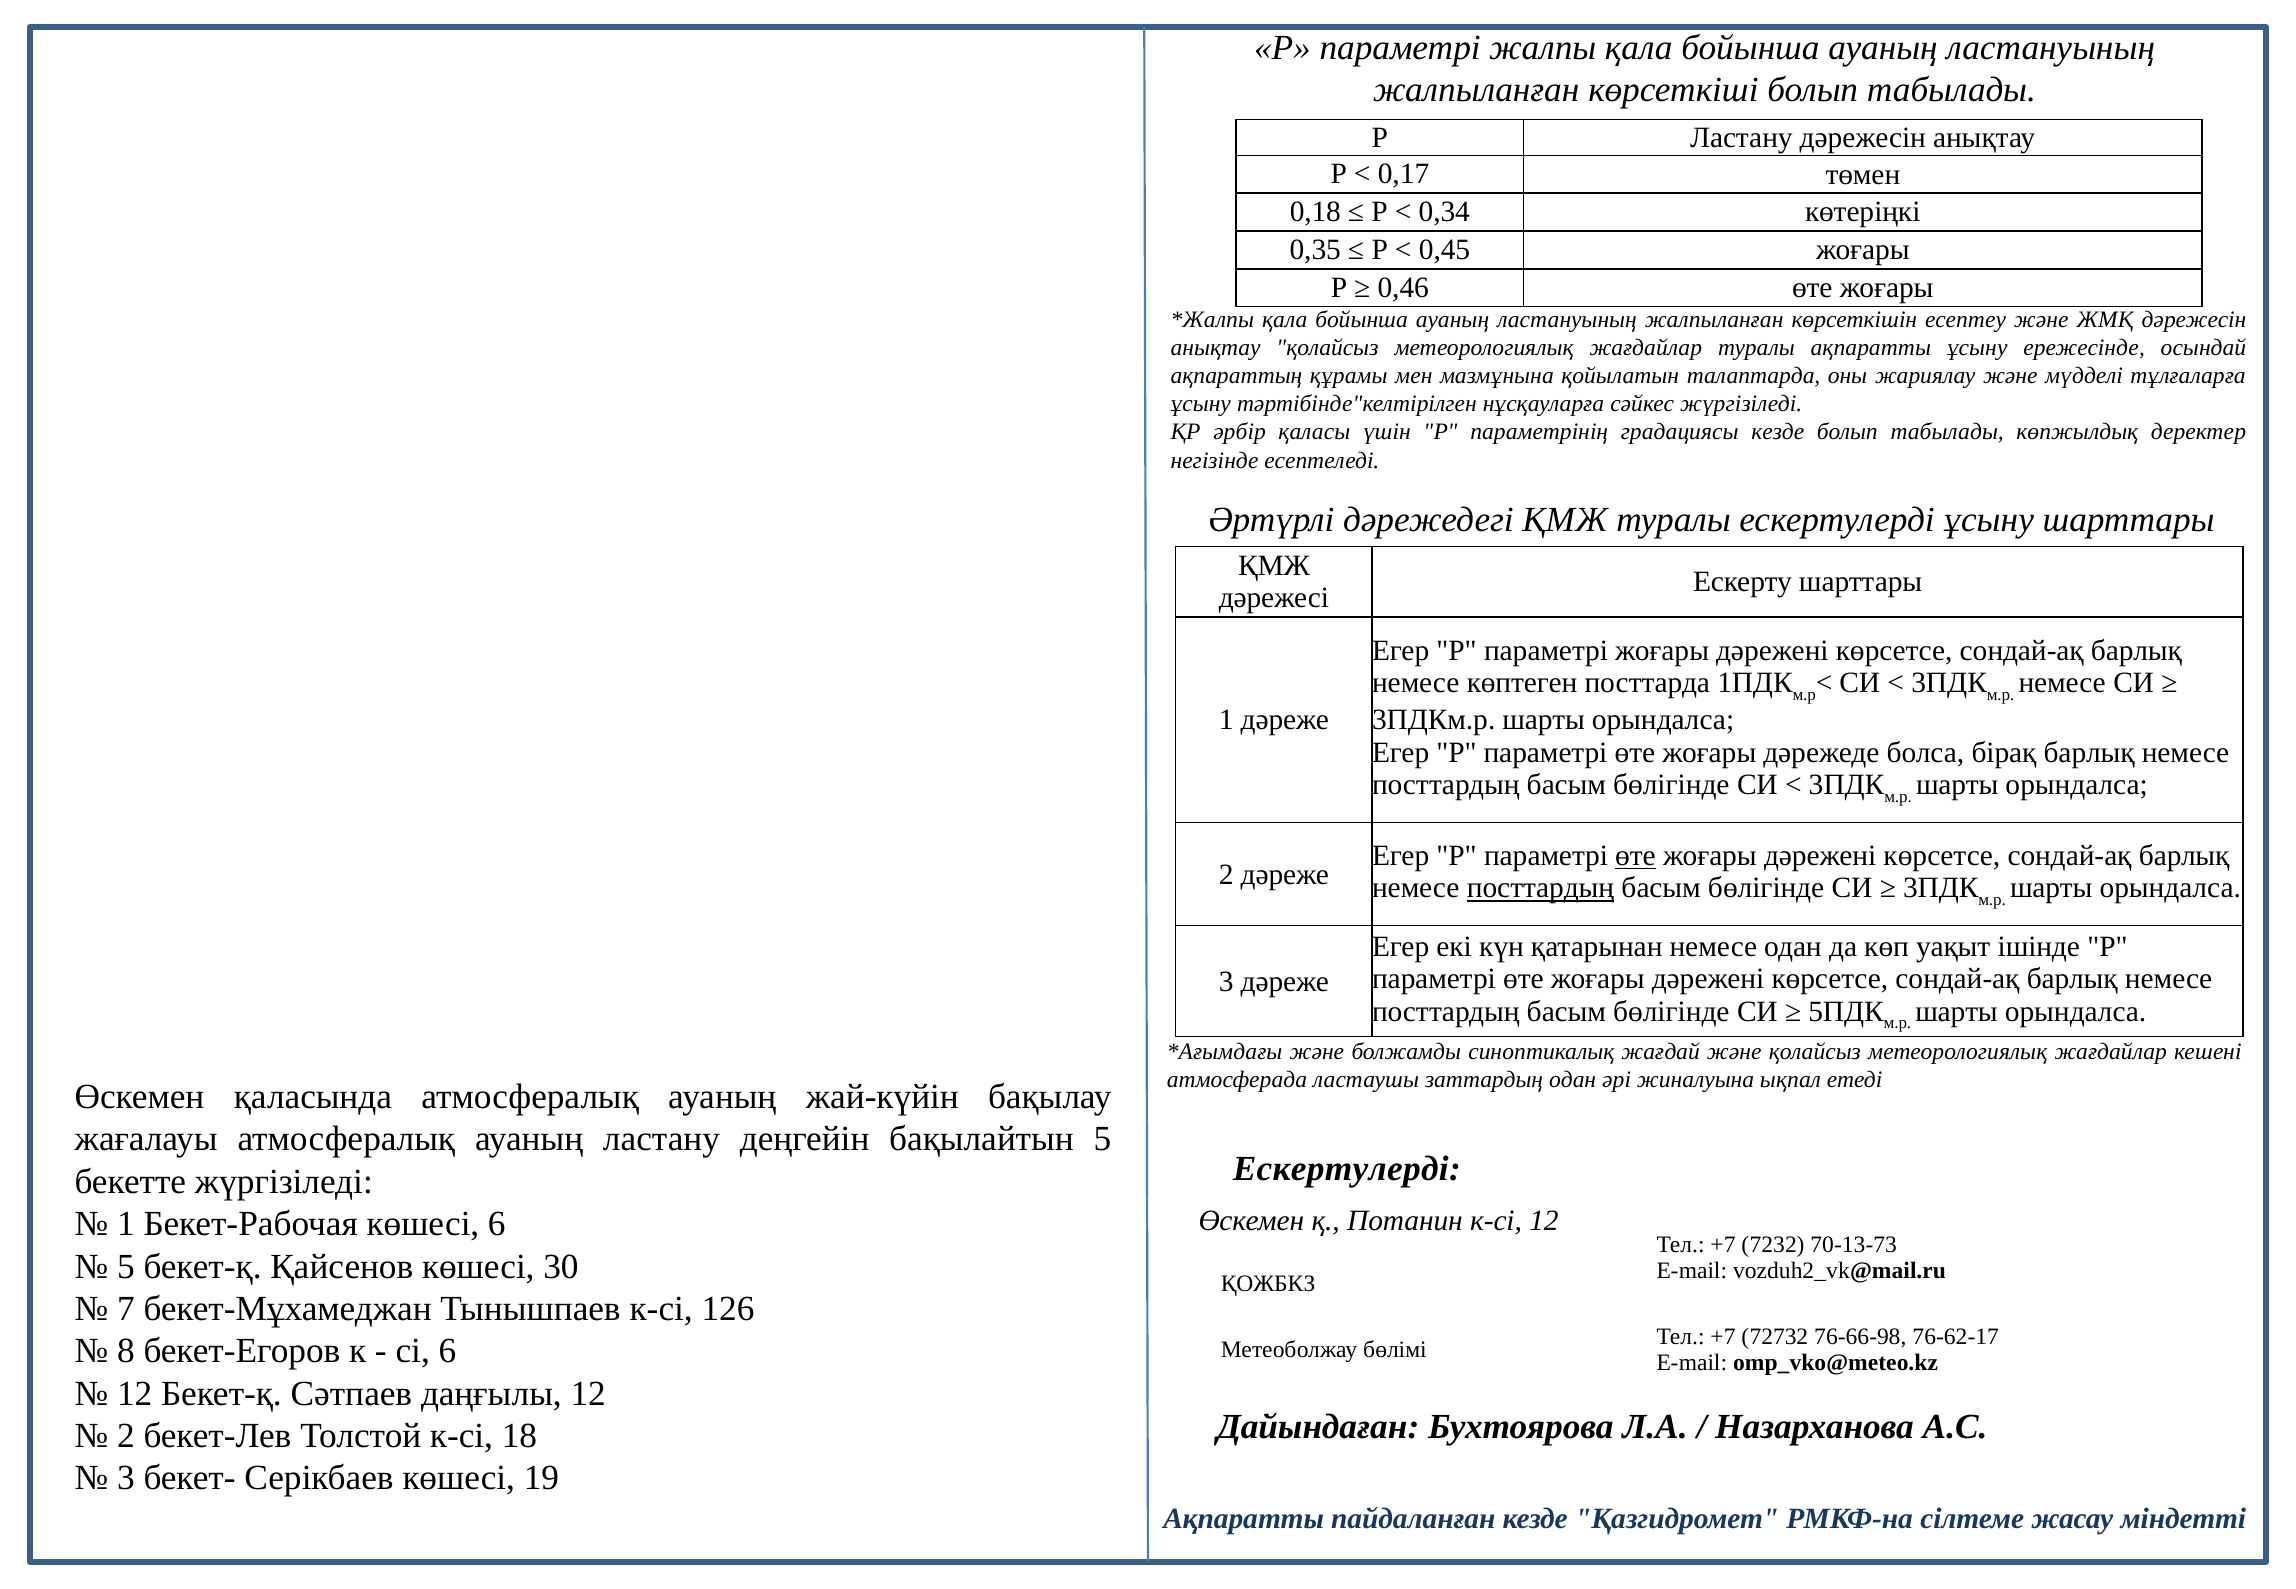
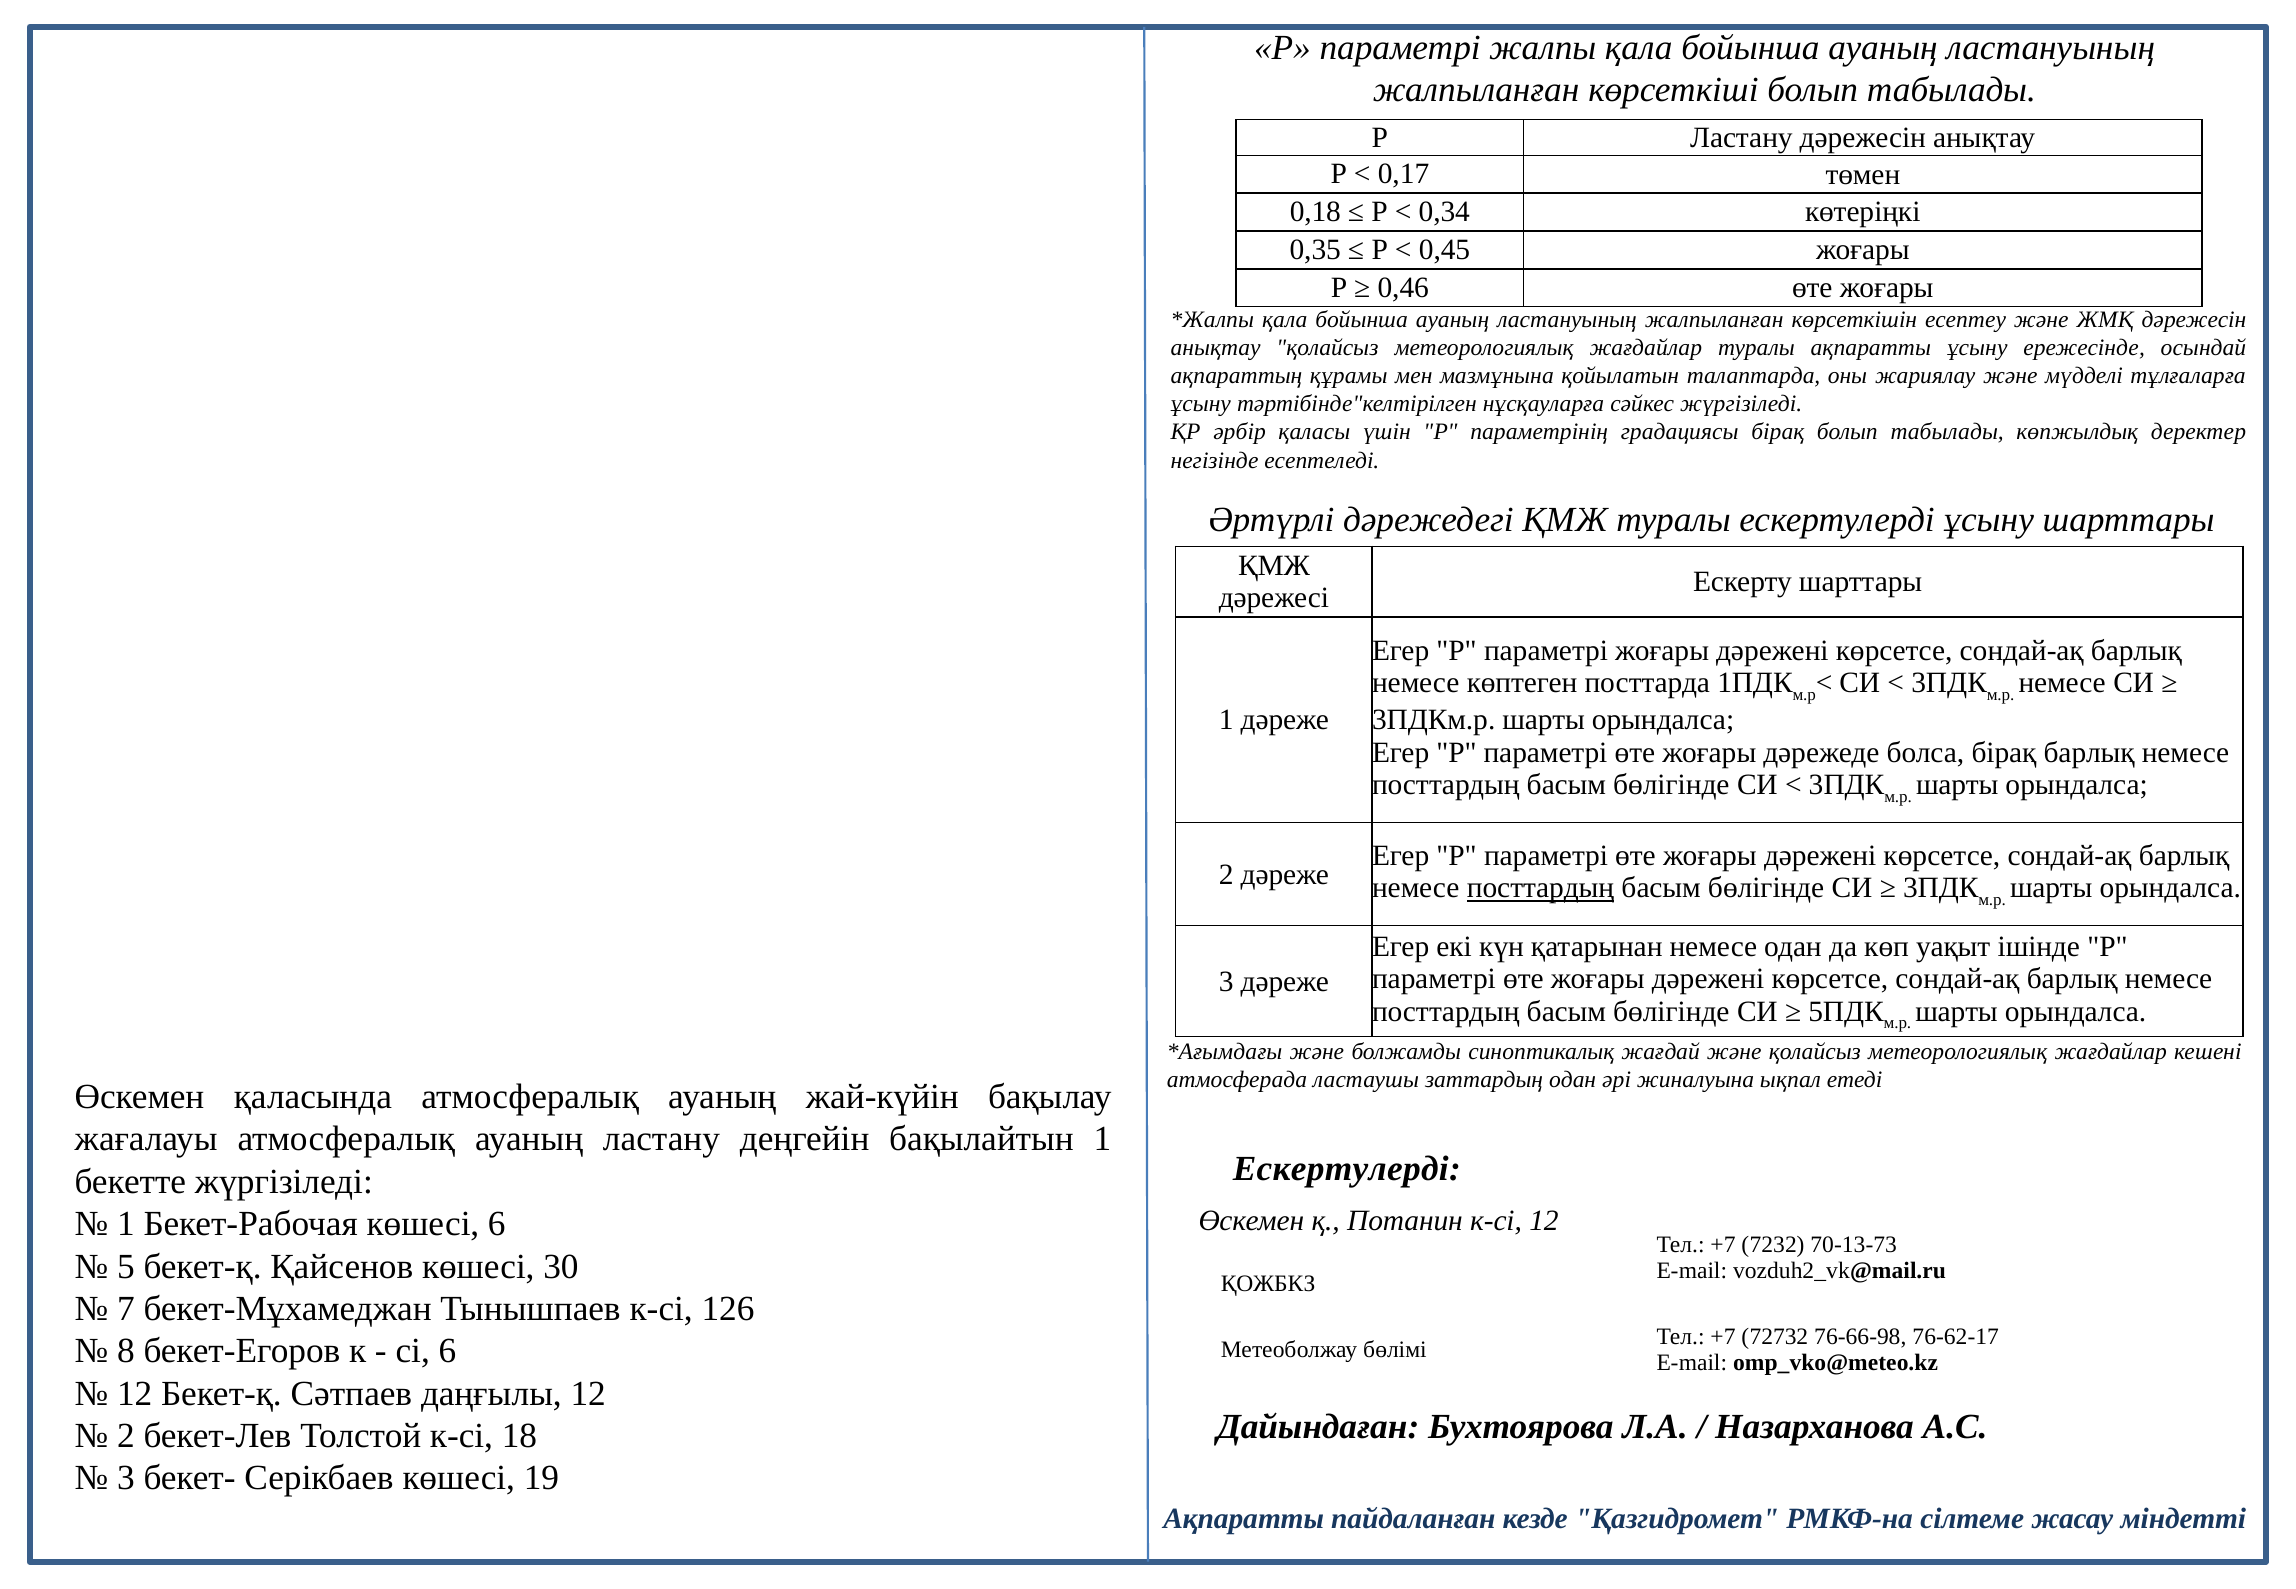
градациясы кезде: кезде -> бірақ (1778, 432)
өте underline: present -> none (1635, 856)
бақылайтын 5: 5 -> 1 (1103, 1140)
